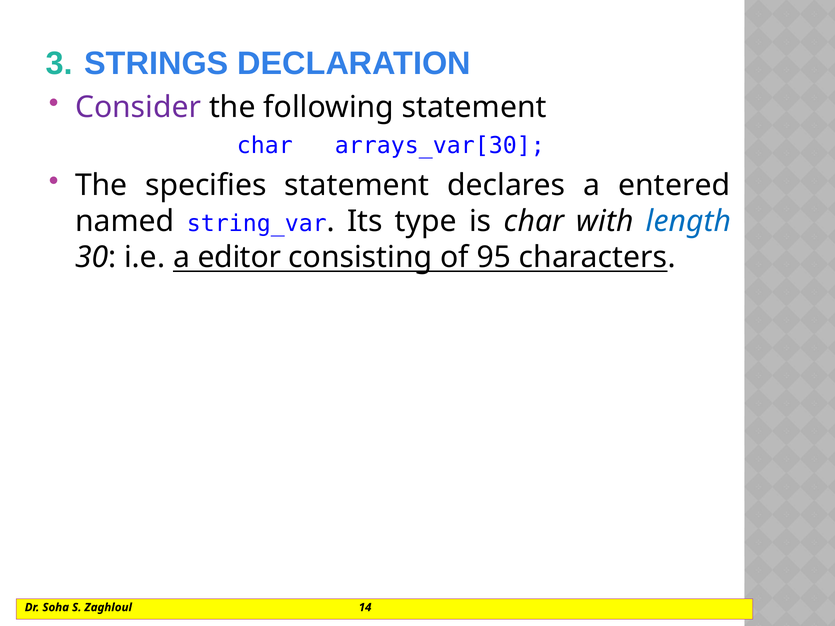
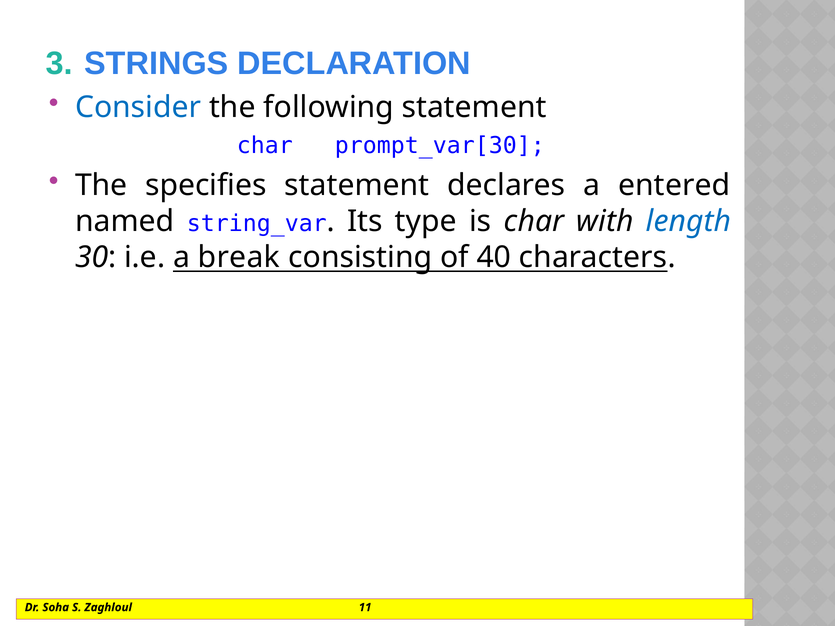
Consider colour: purple -> blue (138, 107)
arrays_var[30: arrays_var[30 -> prompt_var[30 (440, 146)
editor: editor -> break (239, 258)
95: 95 -> 40 (494, 258)
14: 14 -> 11 (365, 608)
